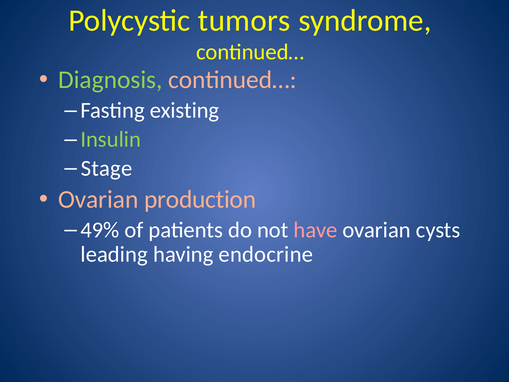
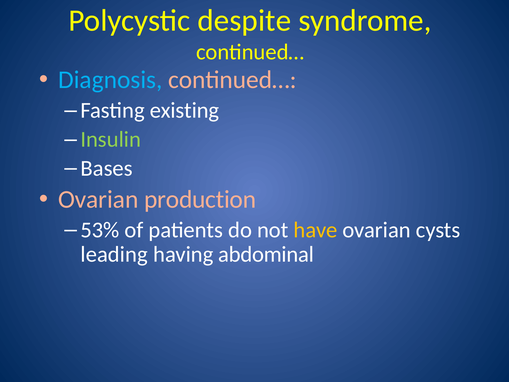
tumors: tumors -> despite (244, 20)
Diagnosis colour: light green -> light blue (110, 80)
Stage: Stage -> Bases (107, 168)
49%: 49% -> 53% (100, 230)
have colour: pink -> yellow (315, 230)
endocrine: endocrine -> abdominal (266, 254)
